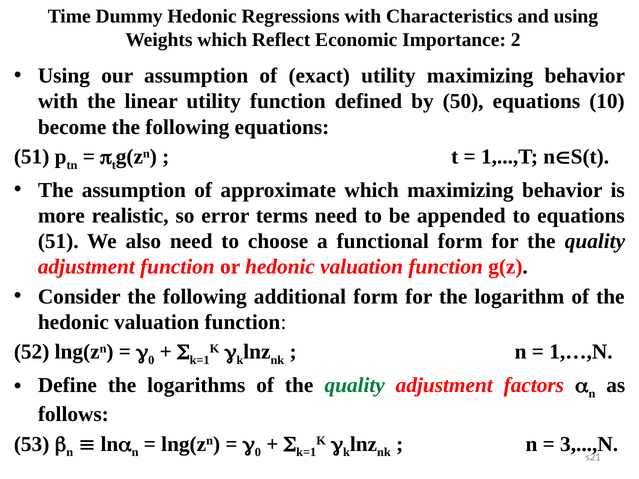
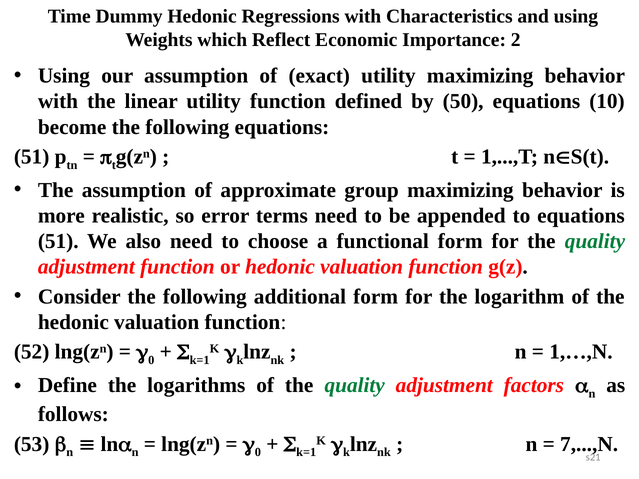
approximate which: which -> group (372, 190)
quality colour: black -> green (595, 241)
3,...,N: 3,...,N -> 7,...,N (589, 444)
